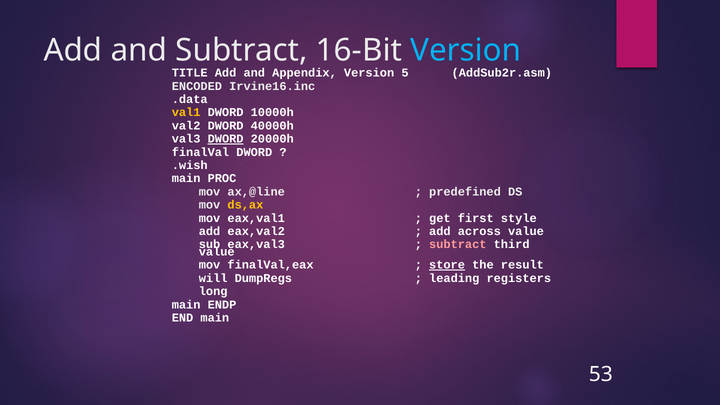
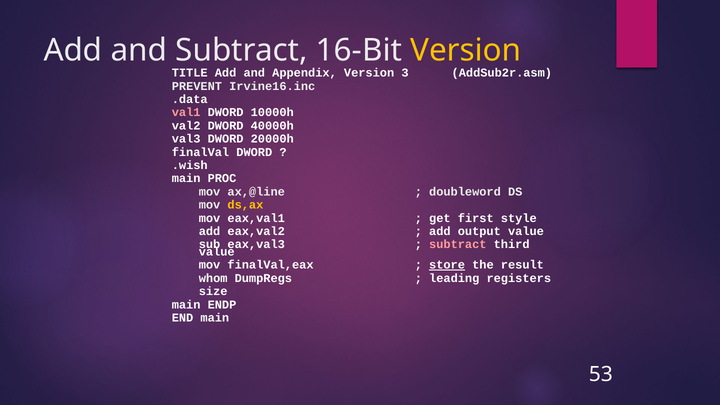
Version colour: light blue -> yellow (466, 51)
5: 5 -> 3 (405, 73)
ENCODED: ENCODED -> PREVENT (197, 86)
val1 colour: yellow -> pink (186, 113)
DWORD underline: present -> none (226, 139)
predefined: predefined -> doubleword (465, 192)
across: across -> output (479, 231)
will: will -> whom (213, 278)
long: long -> size (213, 291)
